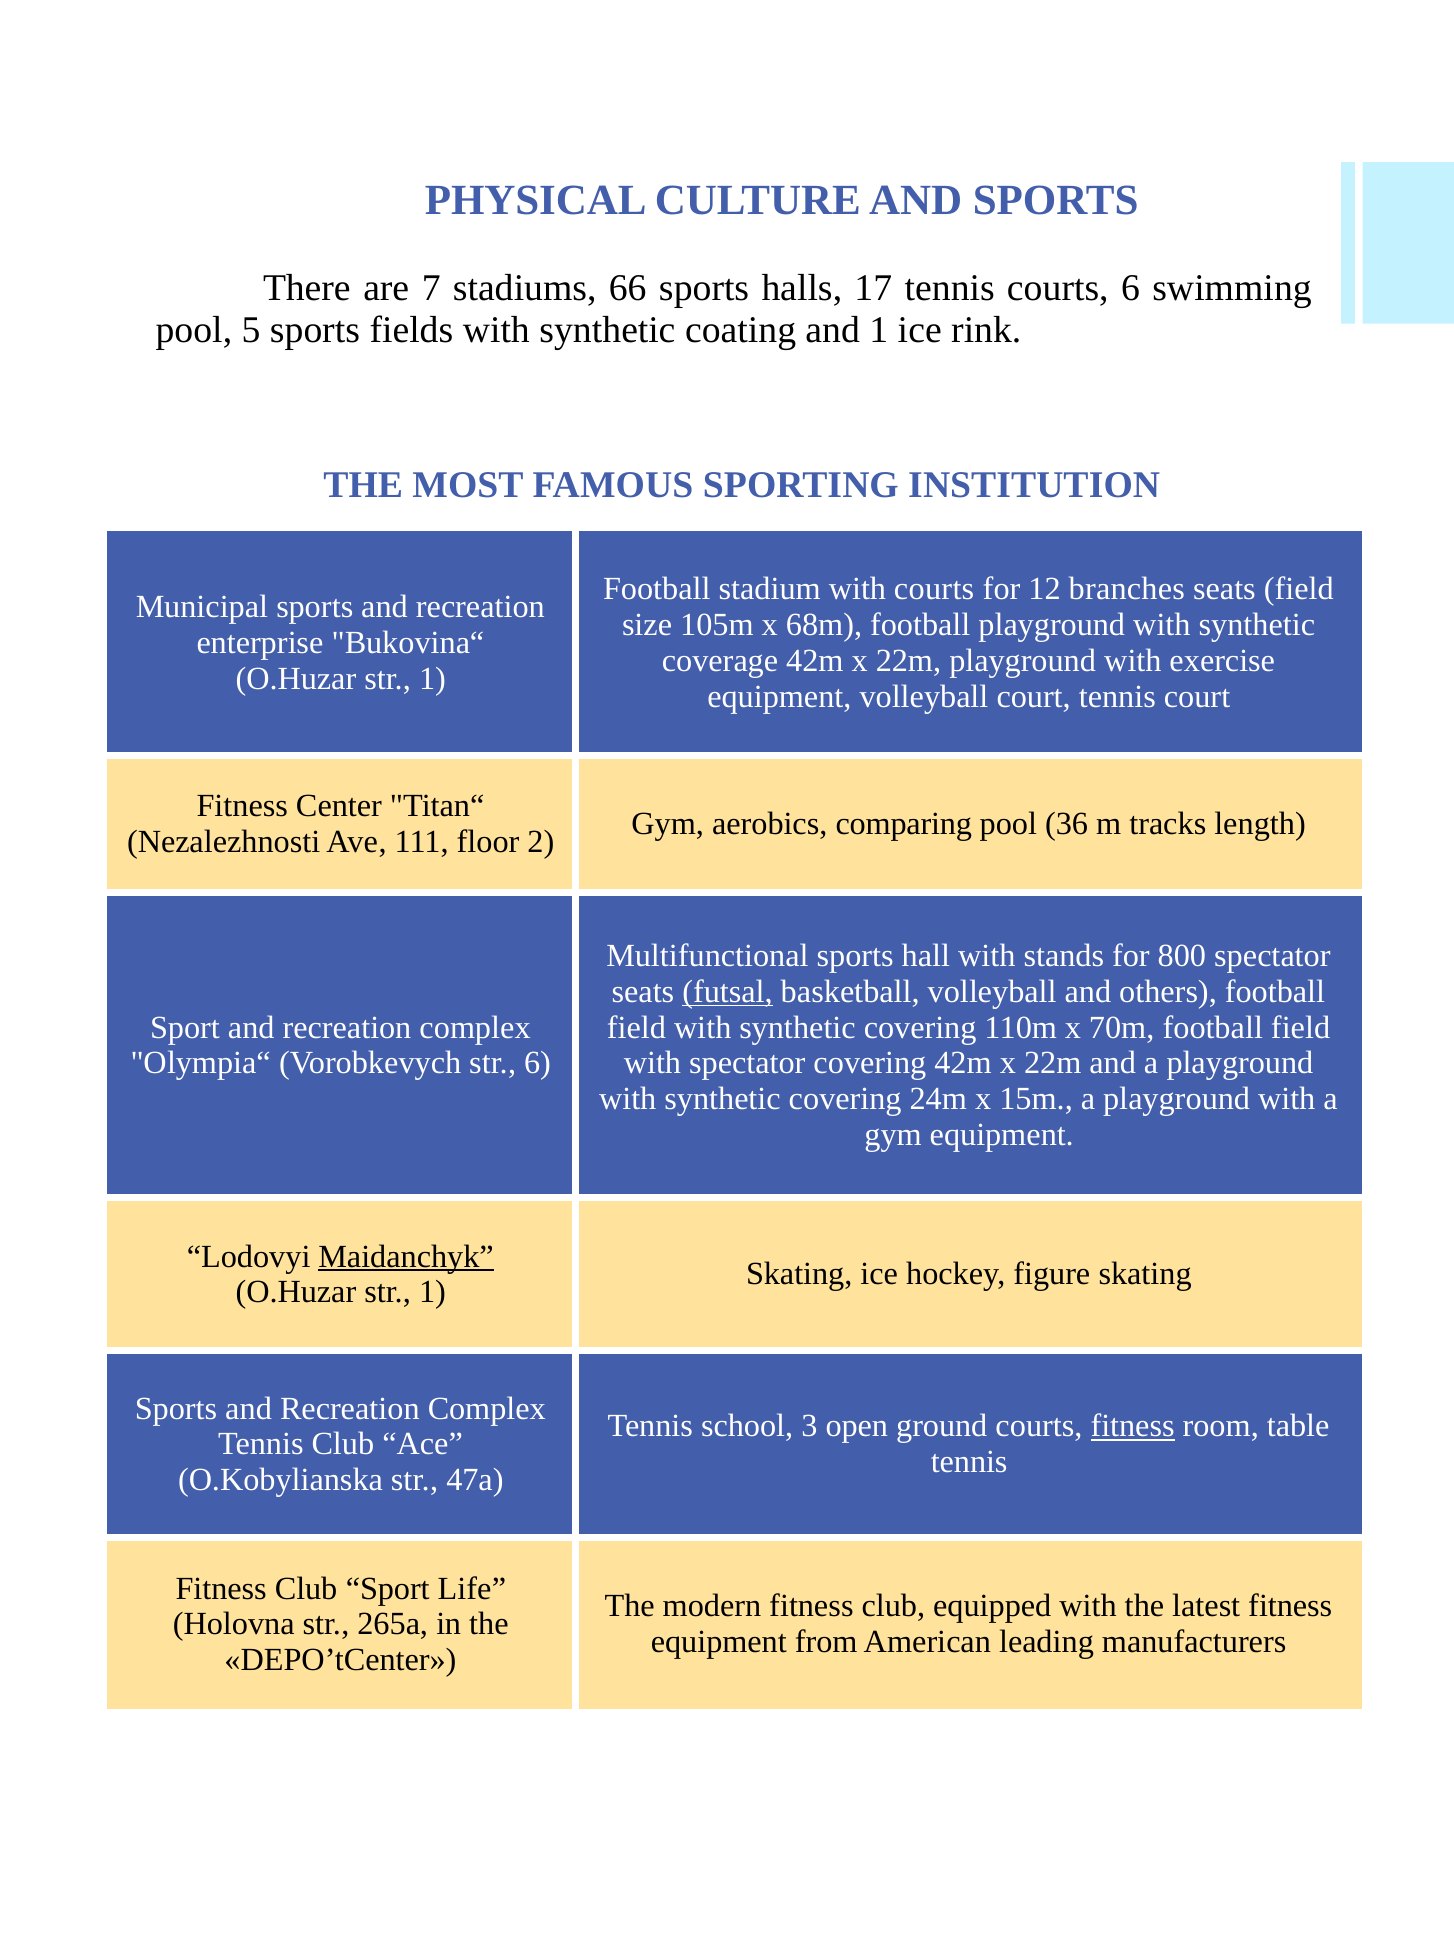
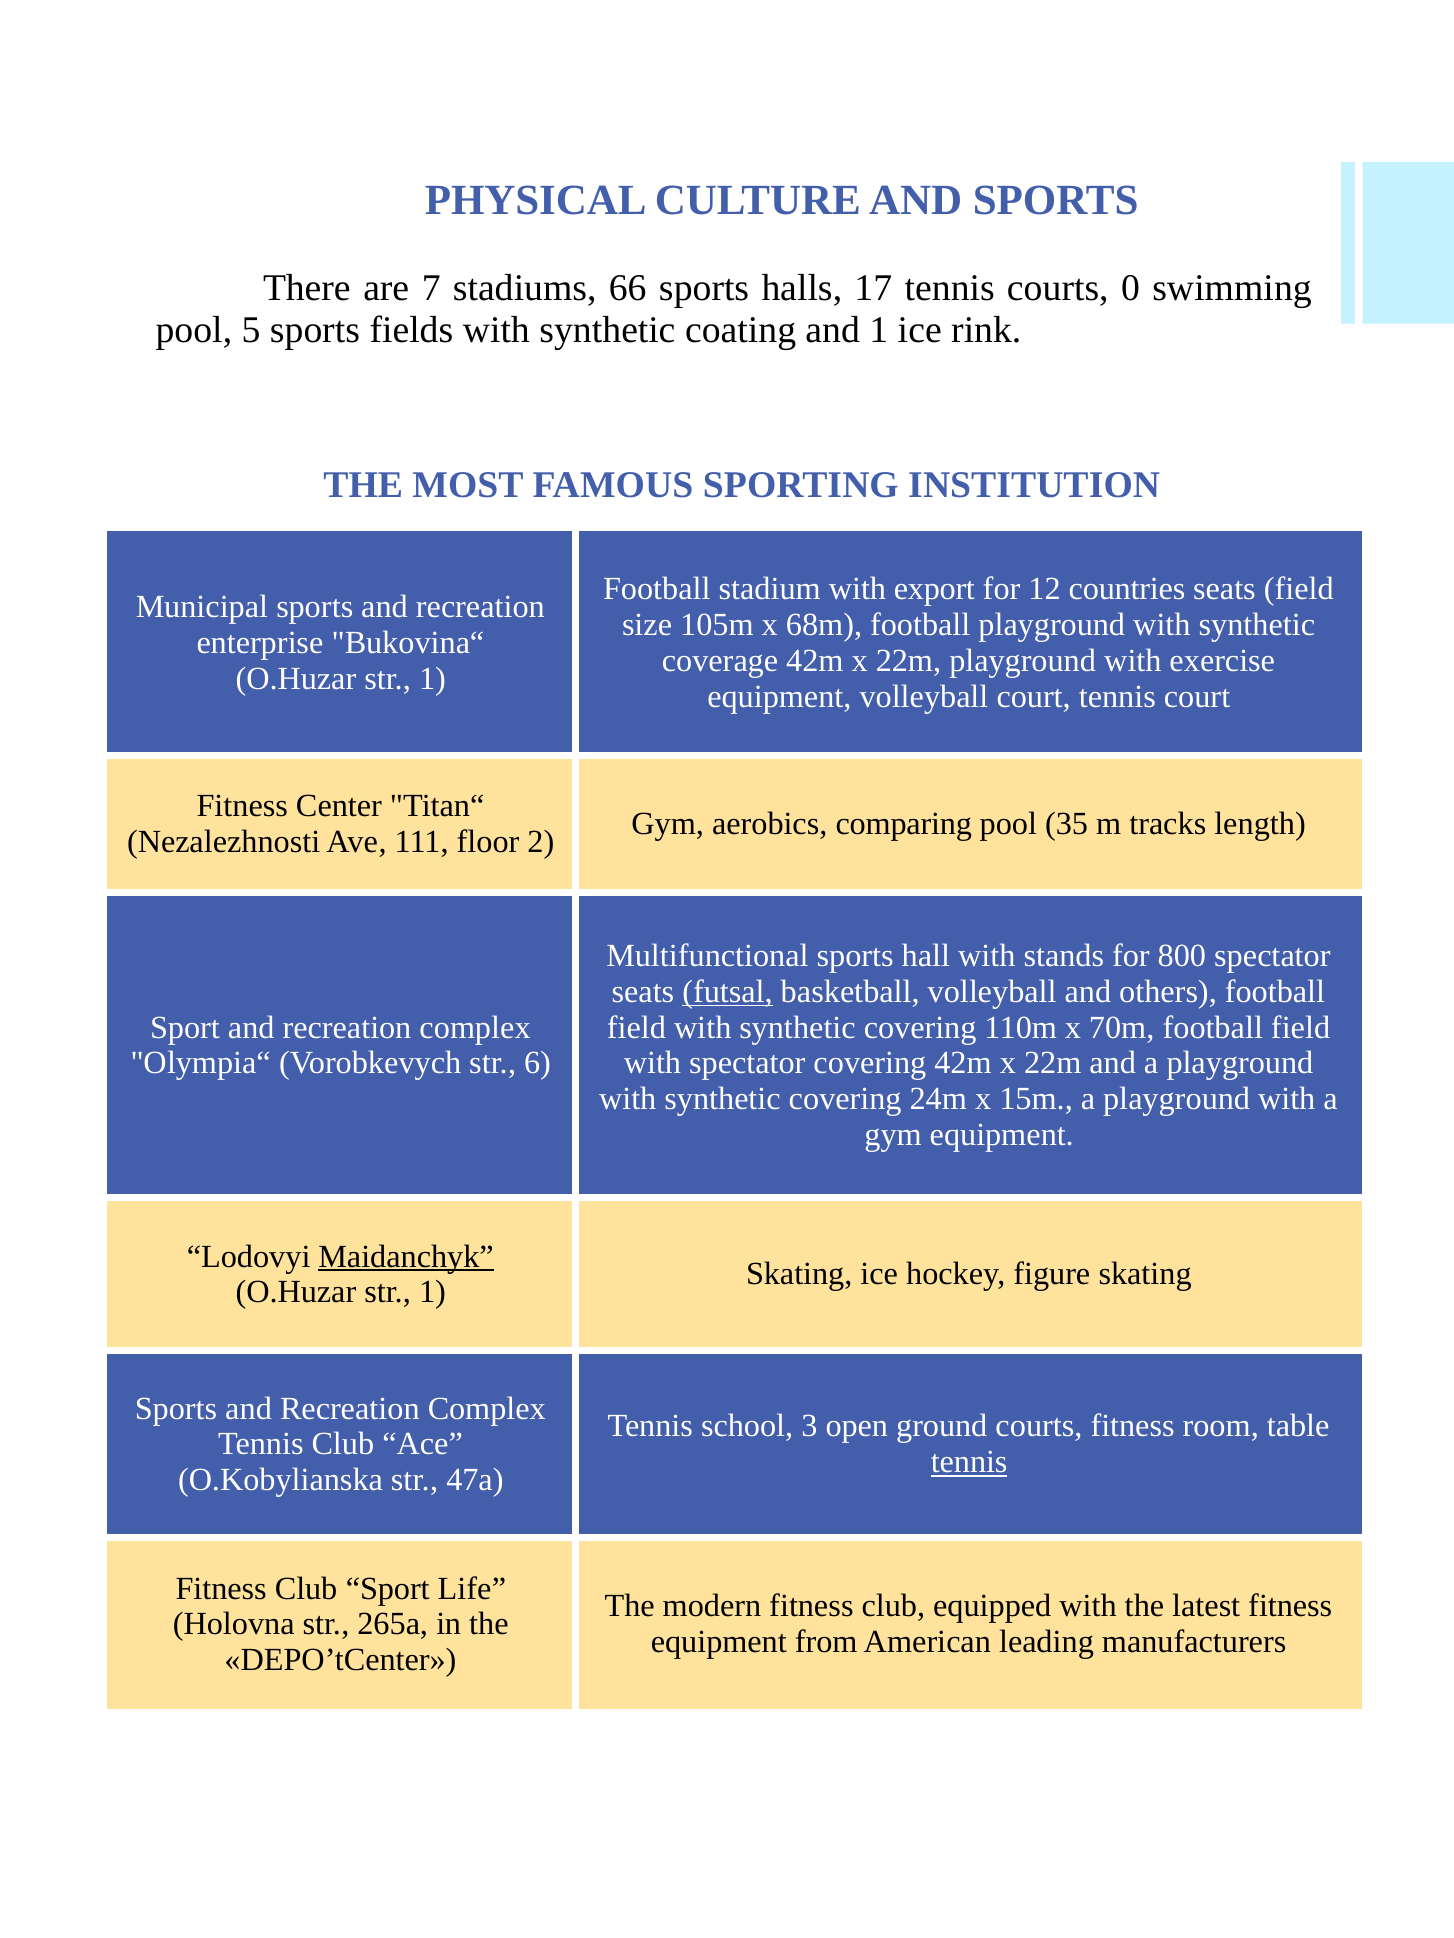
courts 6: 6 -> 0 (1131, 288)
with courts: courts -> export (934, 589)
branches: branches -> countries (1127, 589)
36: 36 -> 35 (1067, 824)
fitness underline: present -> none (1133, 1427)
tennis underline: none -> present (969, 1463)
